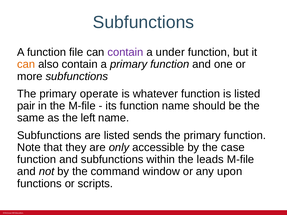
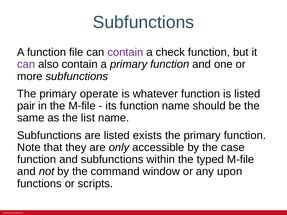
under: under -> check (170, 52)
can colour: orange -> purple (26, 64)
left: left -> list (88, 118)
sends: sends -> exists (147, 136)
leads: leads -> typed (210, 160)
